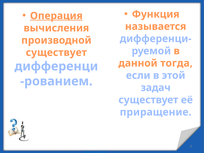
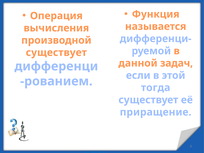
Операция underline: present -> none (56, 16)
тогда: тогда -> задач (177, 63)
задач: задач -> тогда (156, 88)
